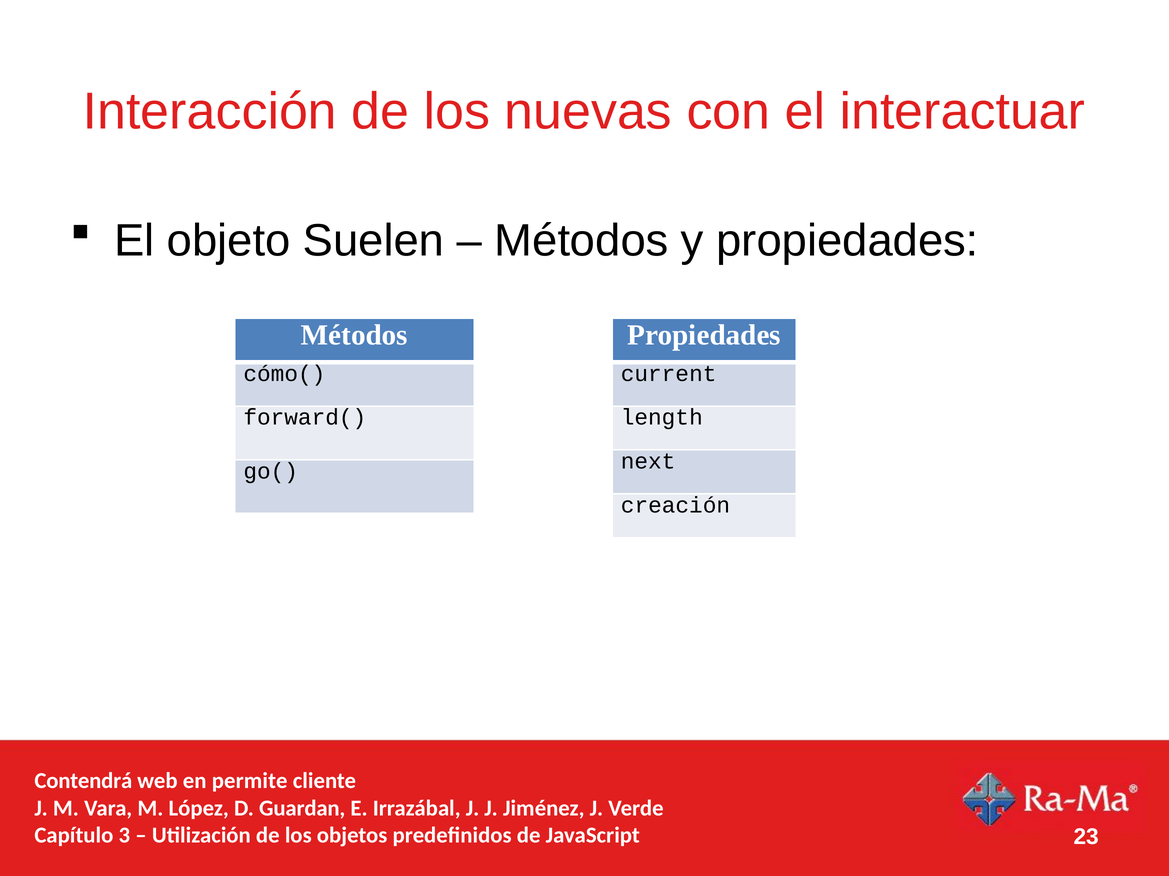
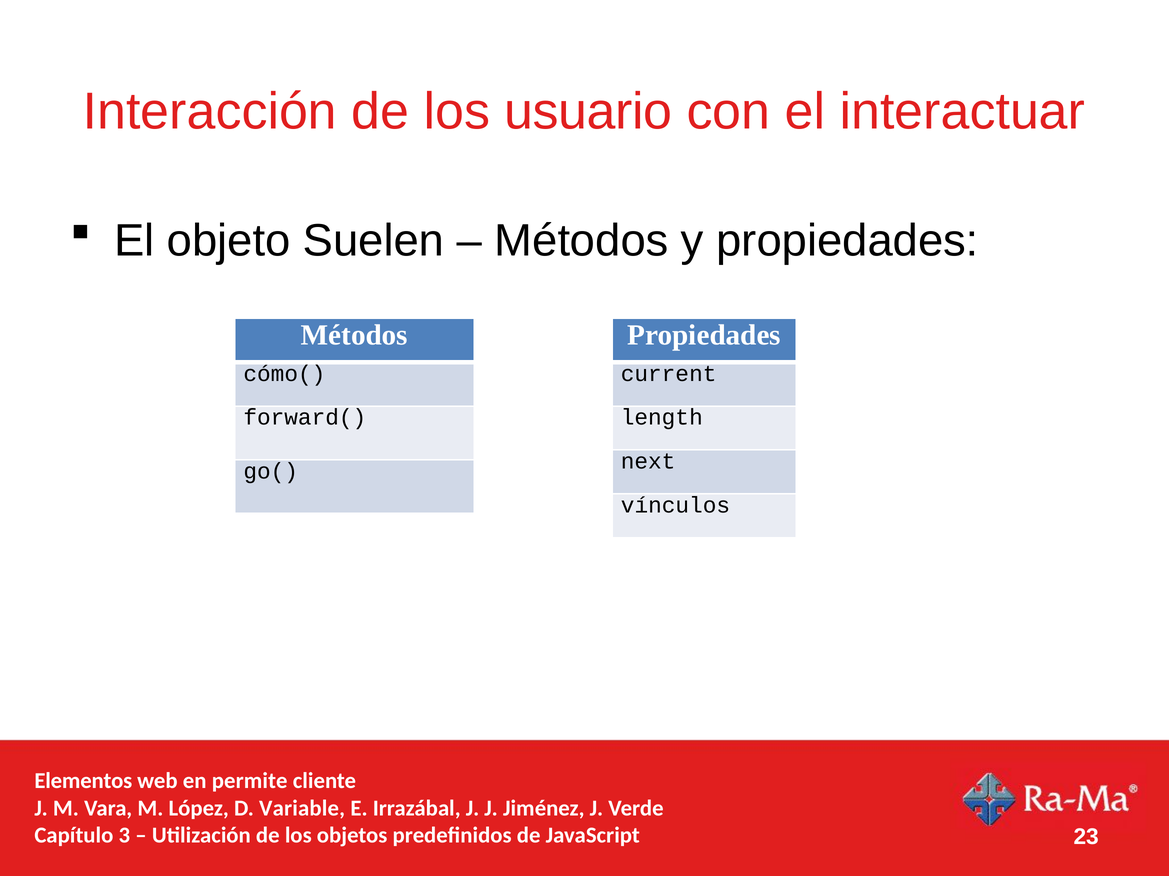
nuevas: nuevas -> usuario (588, 112)
creación: creación -> vínculos (675, 506)
Contendrá: Contendrá -> Elementos (83, 782)
Guardan: Guardan -> Variable (302, 809)
